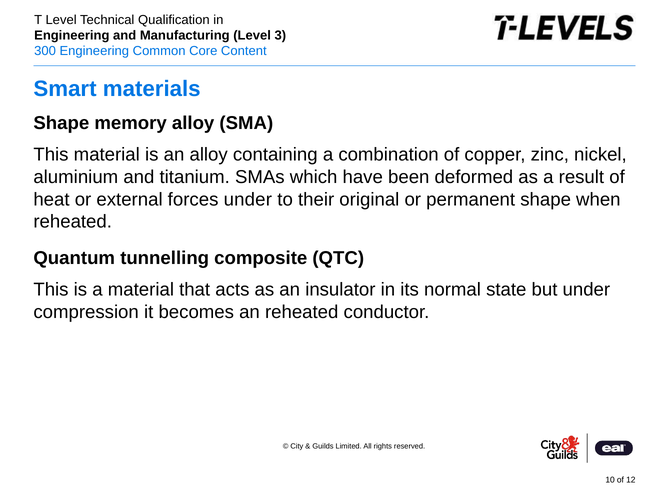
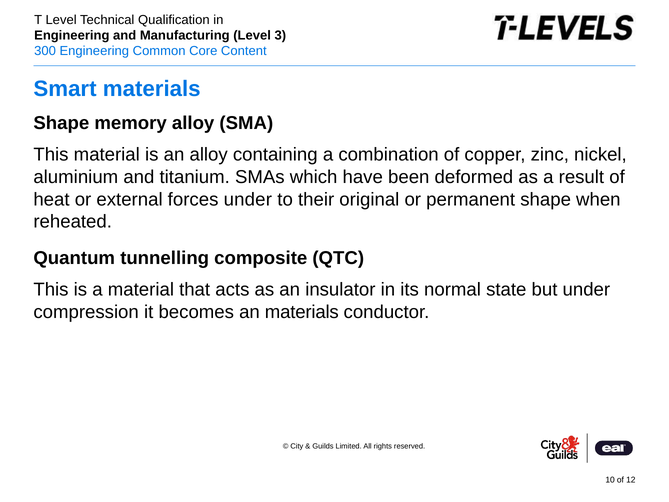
an reheated: reheated -> materials (302, 312)
